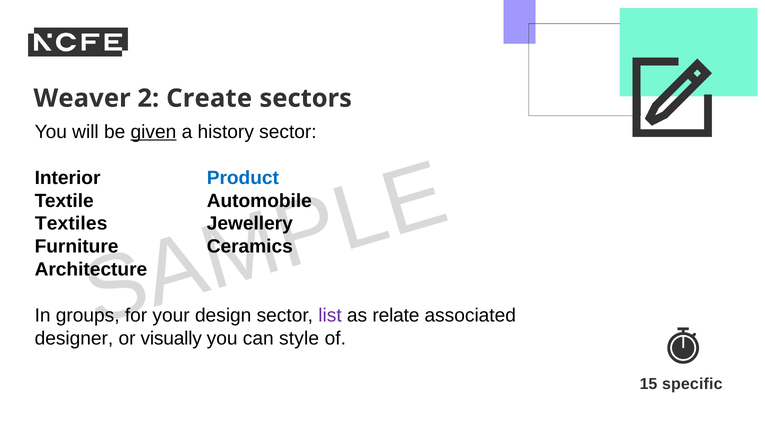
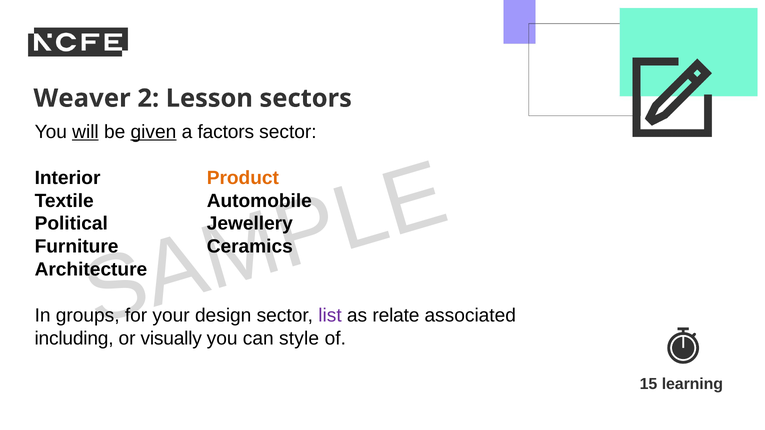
Create: Create -> Lesson (209, 98)
will underline: none -> present (85, 132)
history: history -> factors (226, 132)
Product colour: blue -> orange (243, 178)
Textiles: Textiles -> Political (71, 224)
designer: designer -> including (74, 339)
specific: specific -> learning (692, 384)
